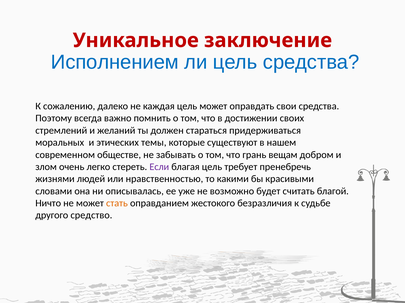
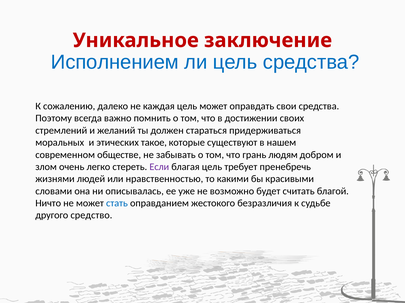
темы: темы -> такое (154, 143)
вещам: вещам -> людям (283, 155)
стать colour: orange -> blue (117, 204)
